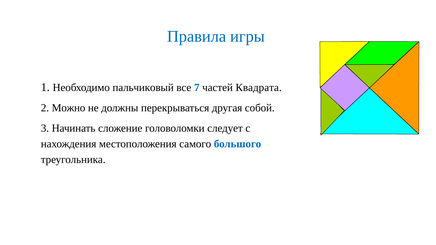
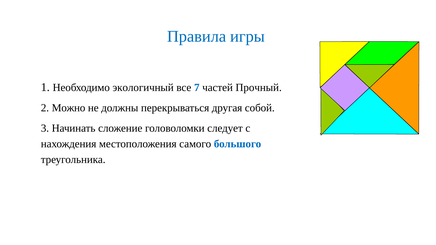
пальчиковый: пальчиковый -> экологичный (143, 88)
Квадрата: Квадрата -> Прочный (259, 88)
